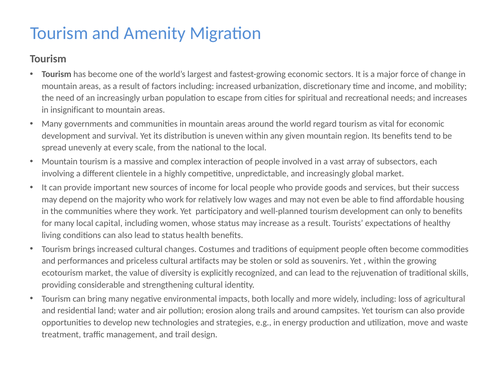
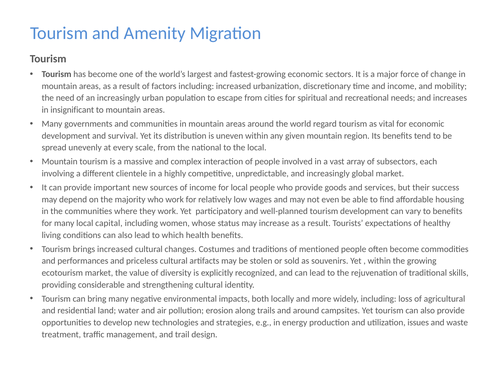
only: only -> vary (413, 211)
to status: status -> which (173, 235)
equipment: equipment -> mentioned (319, 249)
move: move -> issues (418, 323)
